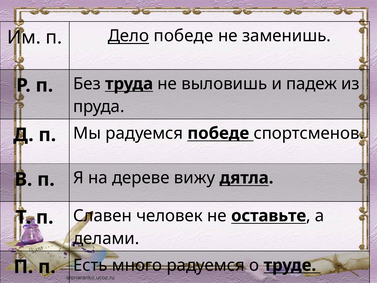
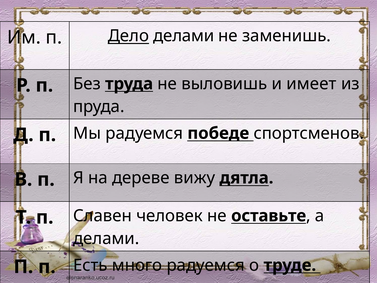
Дело победе: победе -> делами (184, 36)
падеж: падеж -> имеет (311, 84)
